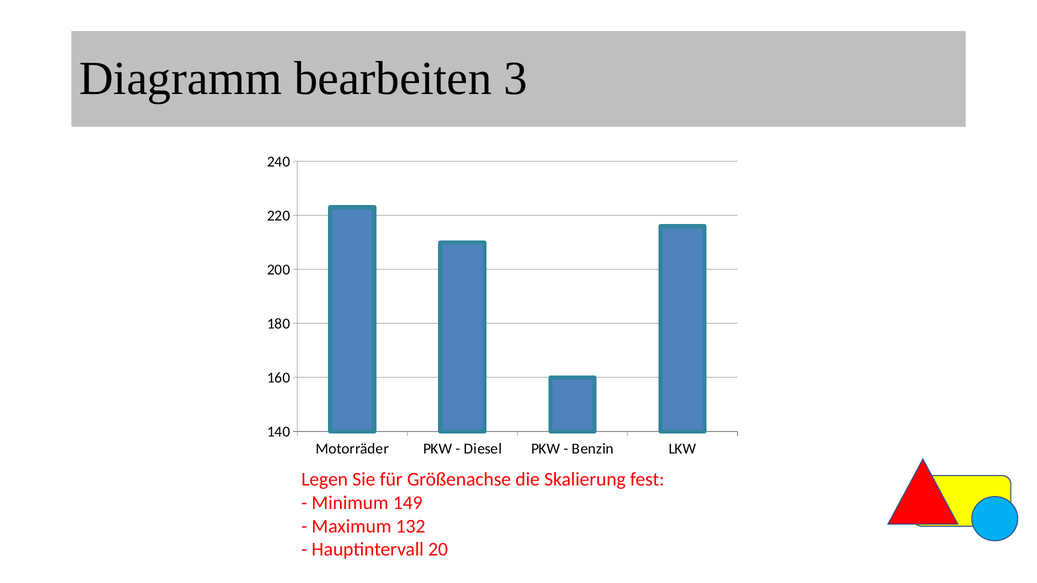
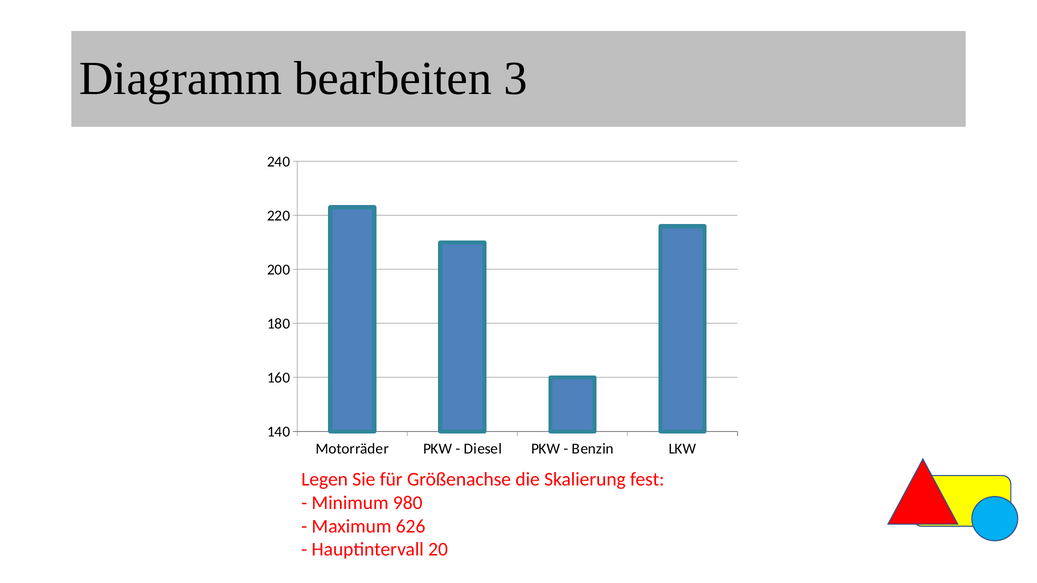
149: 149 -> 980 (408, 503)
132: 132 -> 626 (411, 526)
